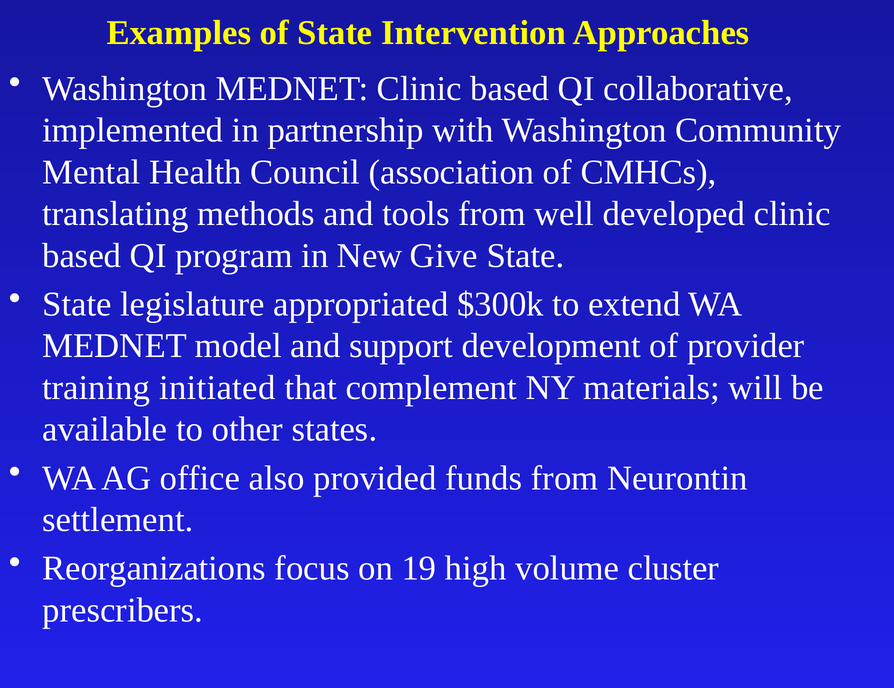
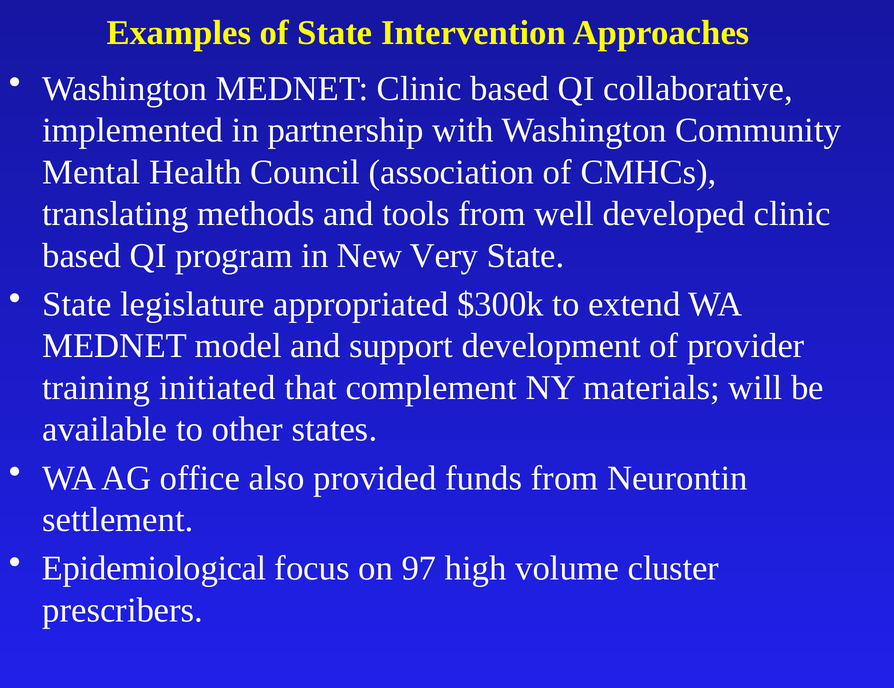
Give: Give -> Very (444, 256)
Reorganizations: Reorganizations -> Epidemiological (154, 569)
19: 19 -> 97 (419, 569)
